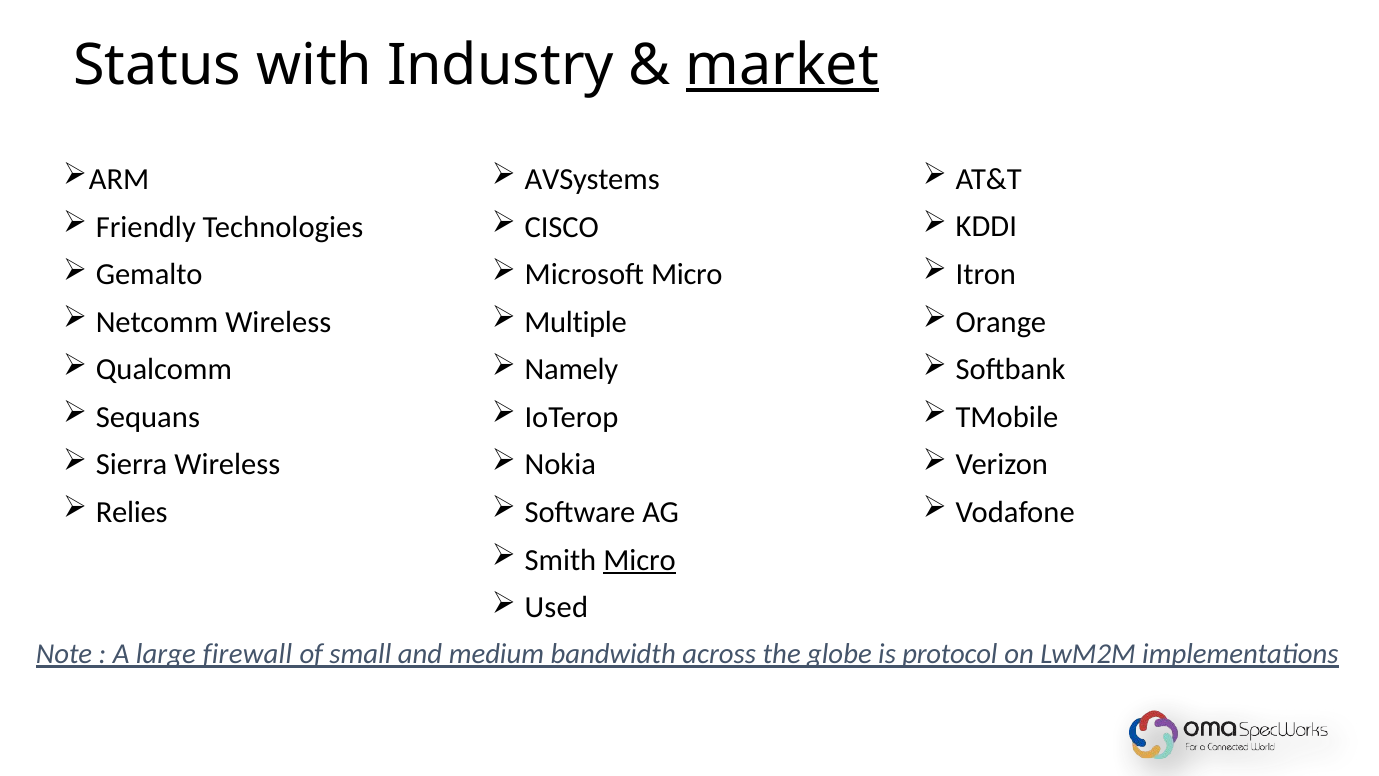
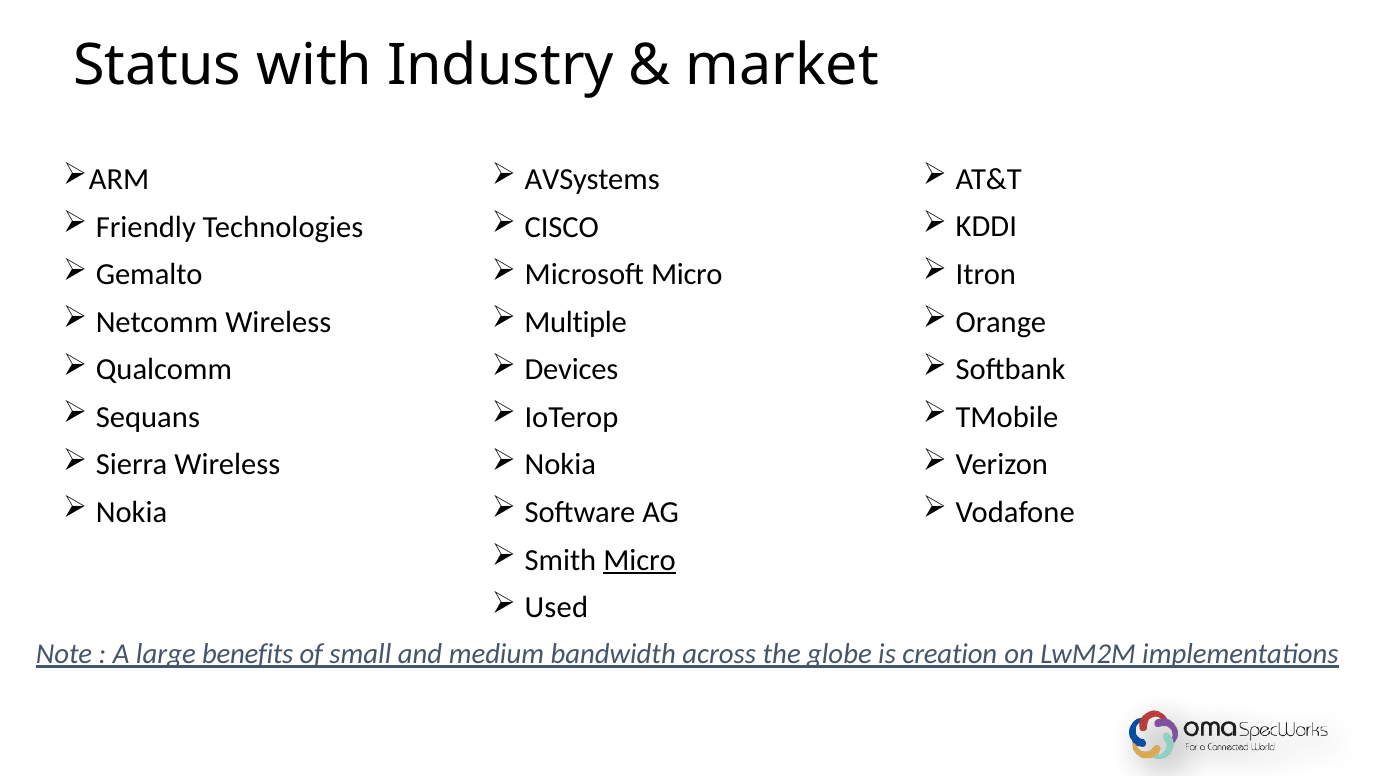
market underline: present -> none (782, 65)
Namely: Namely -> Devices (571, 370)
Relies: Relies -> Nokia (132, 512)
firewall: firewall -> benefits (248, 654)
protocol: protocol -> creation (950, 654)
